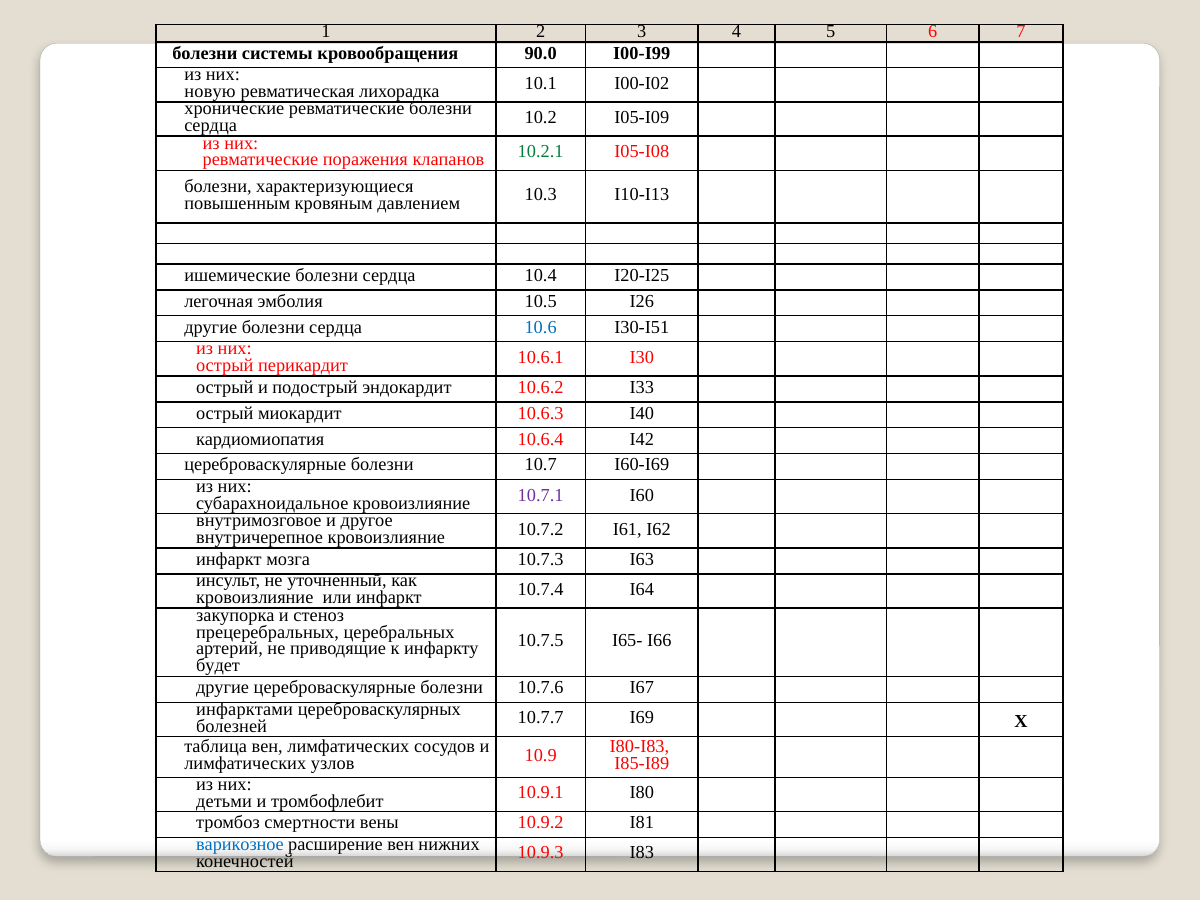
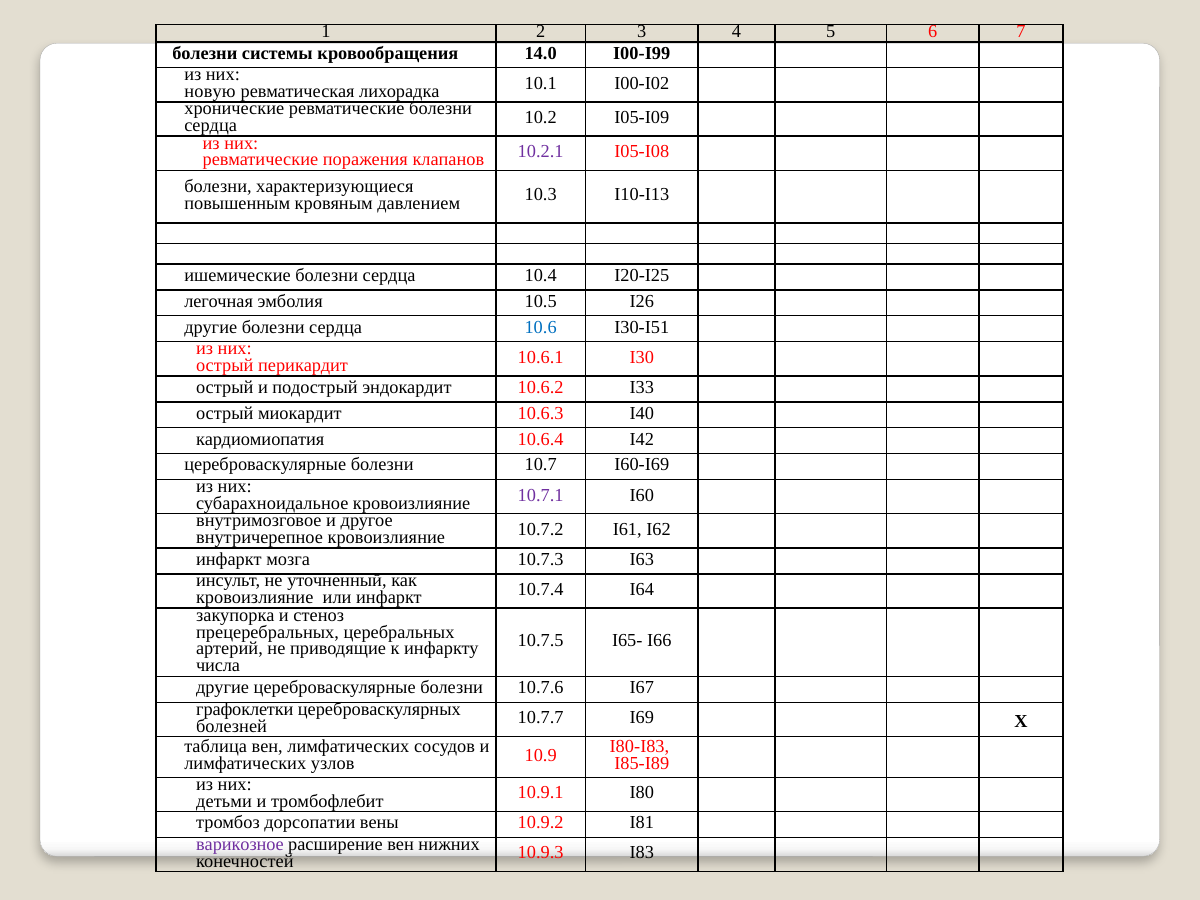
90.0: 90.0 -> 14.0 (541, 53)
10.2.1 colour: green -> purple (541, 151)
будет: будет -> числа (218, 665)
инфарктами: инфарктами -> графоклетки (245, 709)
смертности: смертности -> дорсопатии (310, 823)
варикозное colour: blue -> purple (240, 844)
